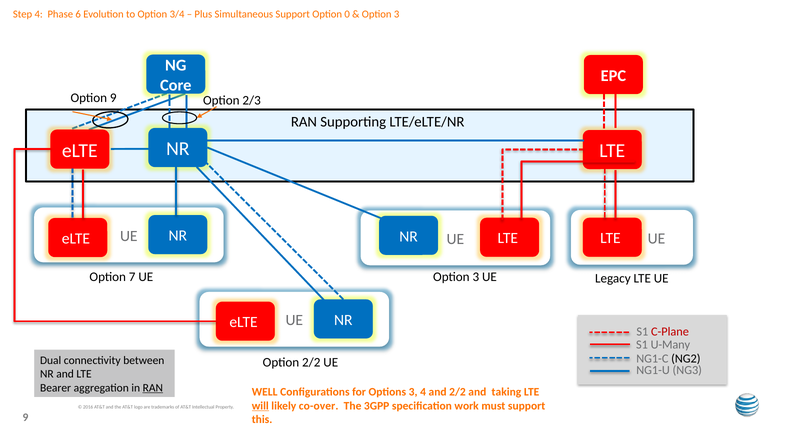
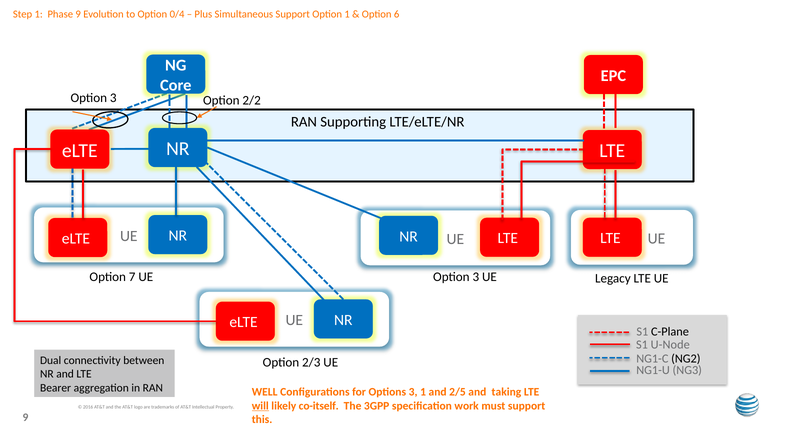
Step 4: 4 -> 1 (39, 14)
Phase 6: 6 -> 9 (78, 14)
3/4: 3/4 -> 0/4 (177, 14)
Option 0: 0 -> 1 (347, 14)
3: 3 -> 6 (397, 14)
9: 9 -> 3 (113, 98)
2/3: 2/3 -> 2/2 (252, 100)
C-Plane colour: red -> black (670, 331)
U-Many: U-Many -> U-Node (670, 344)
Option 2/2: 2/2 -> 2/3 (311, 362)
RAN underline: present -> none (153, 388)
3 4: 4 -> 1 (423, 392)
and 2/2: 2/2 -> 2/5 (457, 392)
co-over: co-over -> co-itself (319, 405)
